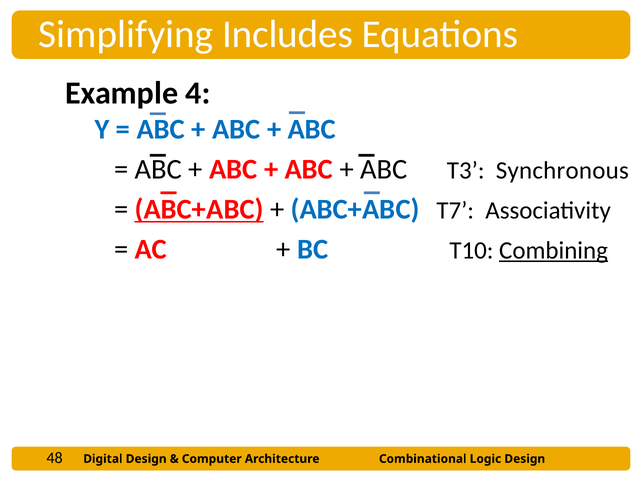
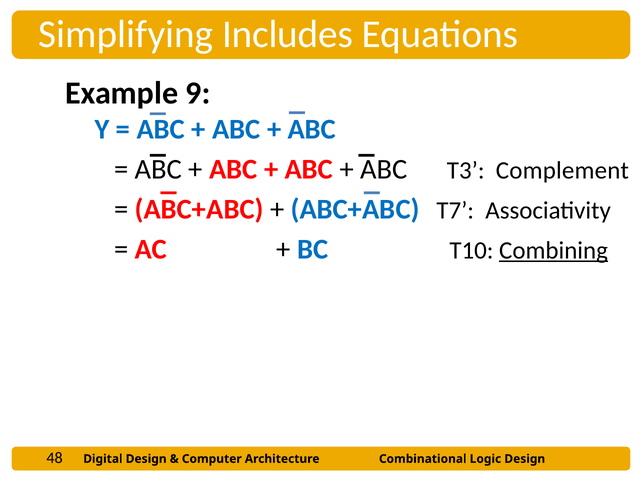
4: 4 -> 9 (198, 93)
Synchronous: Synchronous -> Complement (562, 170)
ABC+ABC underline: present -> none (199, 209)
